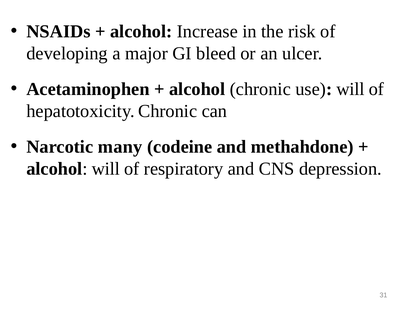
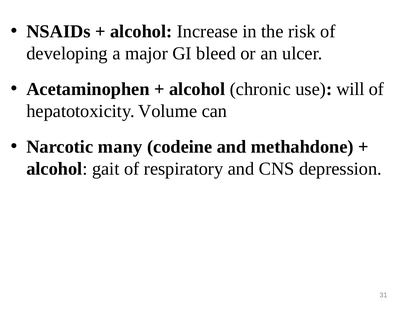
hepatotoxicity Chronic: Chronic -> Volume (168, 111)
alcohol will: will -> gait (106, 169)
